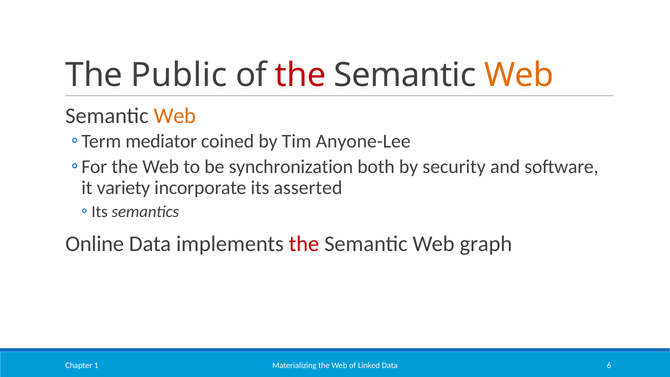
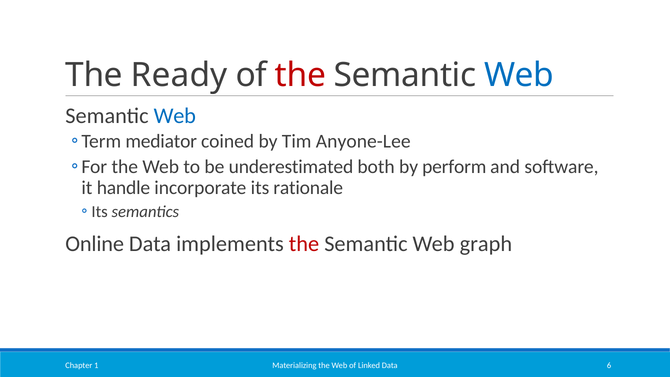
Public: Public -> Ready (179, 75)
Web colour: orange -> blue (519, 75)
Web colour: orange -> blue (175, 116)
synchronization: synchronization -> underestimated (291, 167)
security: security -> perform (454, 167)
variety: variety -> handle (123, 188)
asserted: asserted -> rationale (308, 188)
